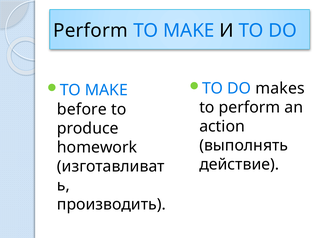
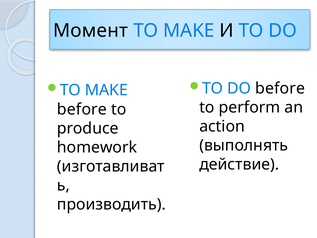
Perform: Perform -> Момент (91, 31)
DO makes: makes -> before (280, 88)
